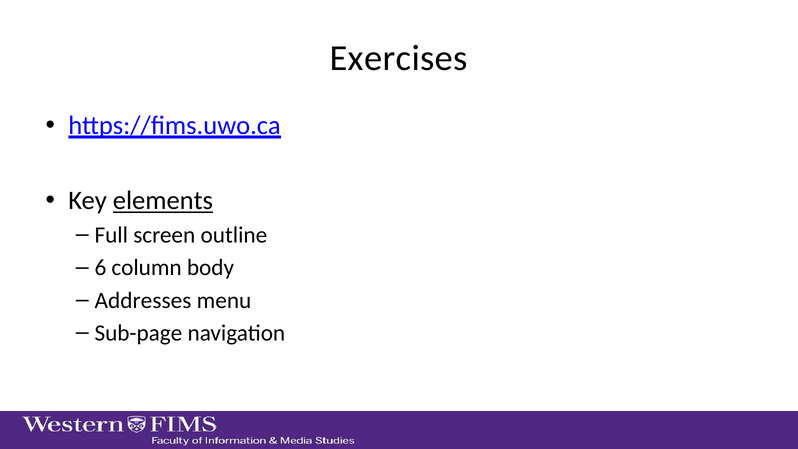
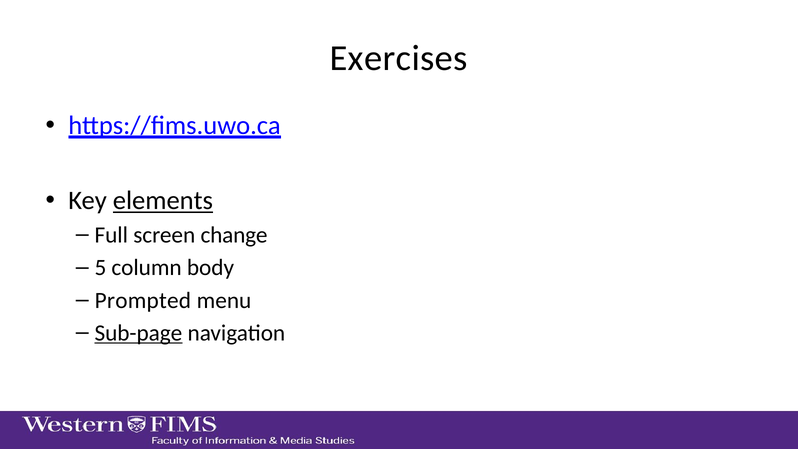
outline: outline -> change (234, 235)
6: 6 -> 5 (100, 268)
Addresses: Addresses -> Prompted (143, 300)
Sub-page underline: none -> present (138, 333)
